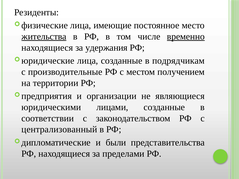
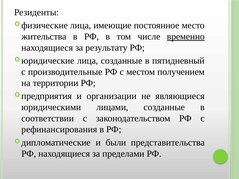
жительства underline: present -> none (44, 37)
удержания: удержания -> результату (106, 48)
подрядчикам: подрядчикам -> пятидневный (178, 61)
централизованный: централизованный -> рефинансирования (59, 130)
